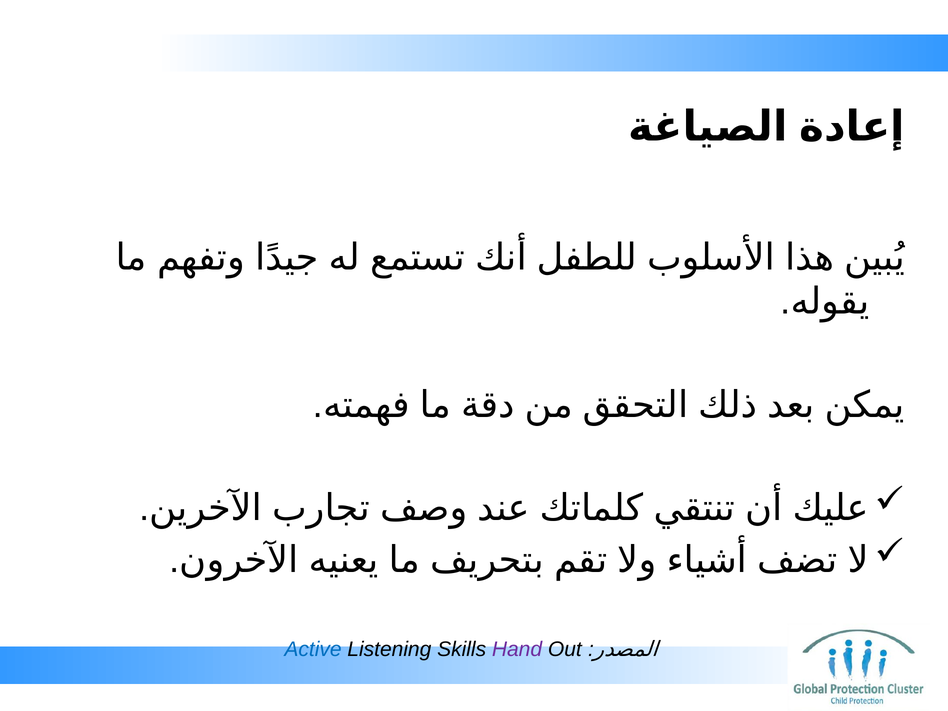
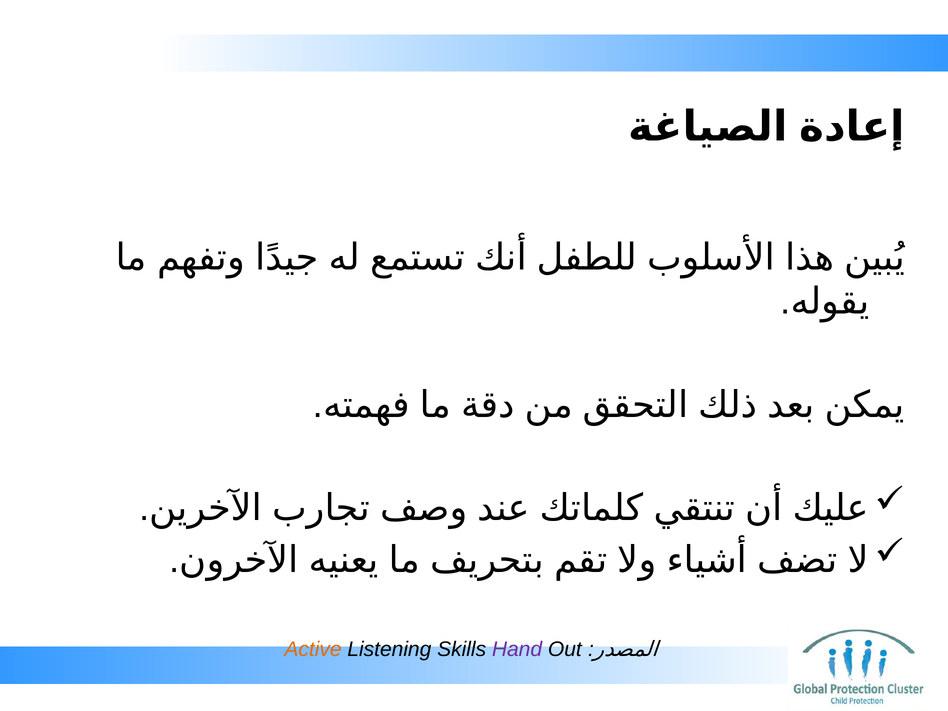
Active colour: blue -> orange (313, 649)
